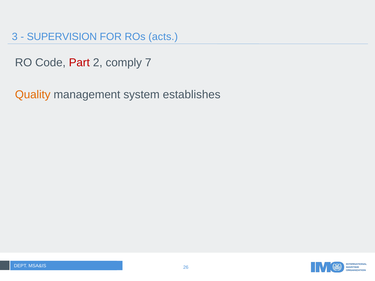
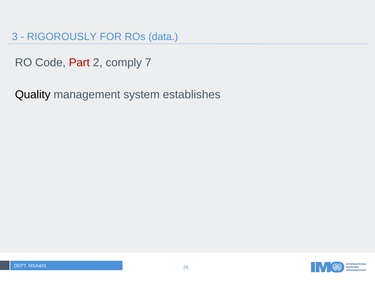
SUPERVISION: SUPERVISION -> RIGOROUSLY (62, 37)
acts: acts -> data (163, 37)
Quality colour: orange -> black (33, 95)
